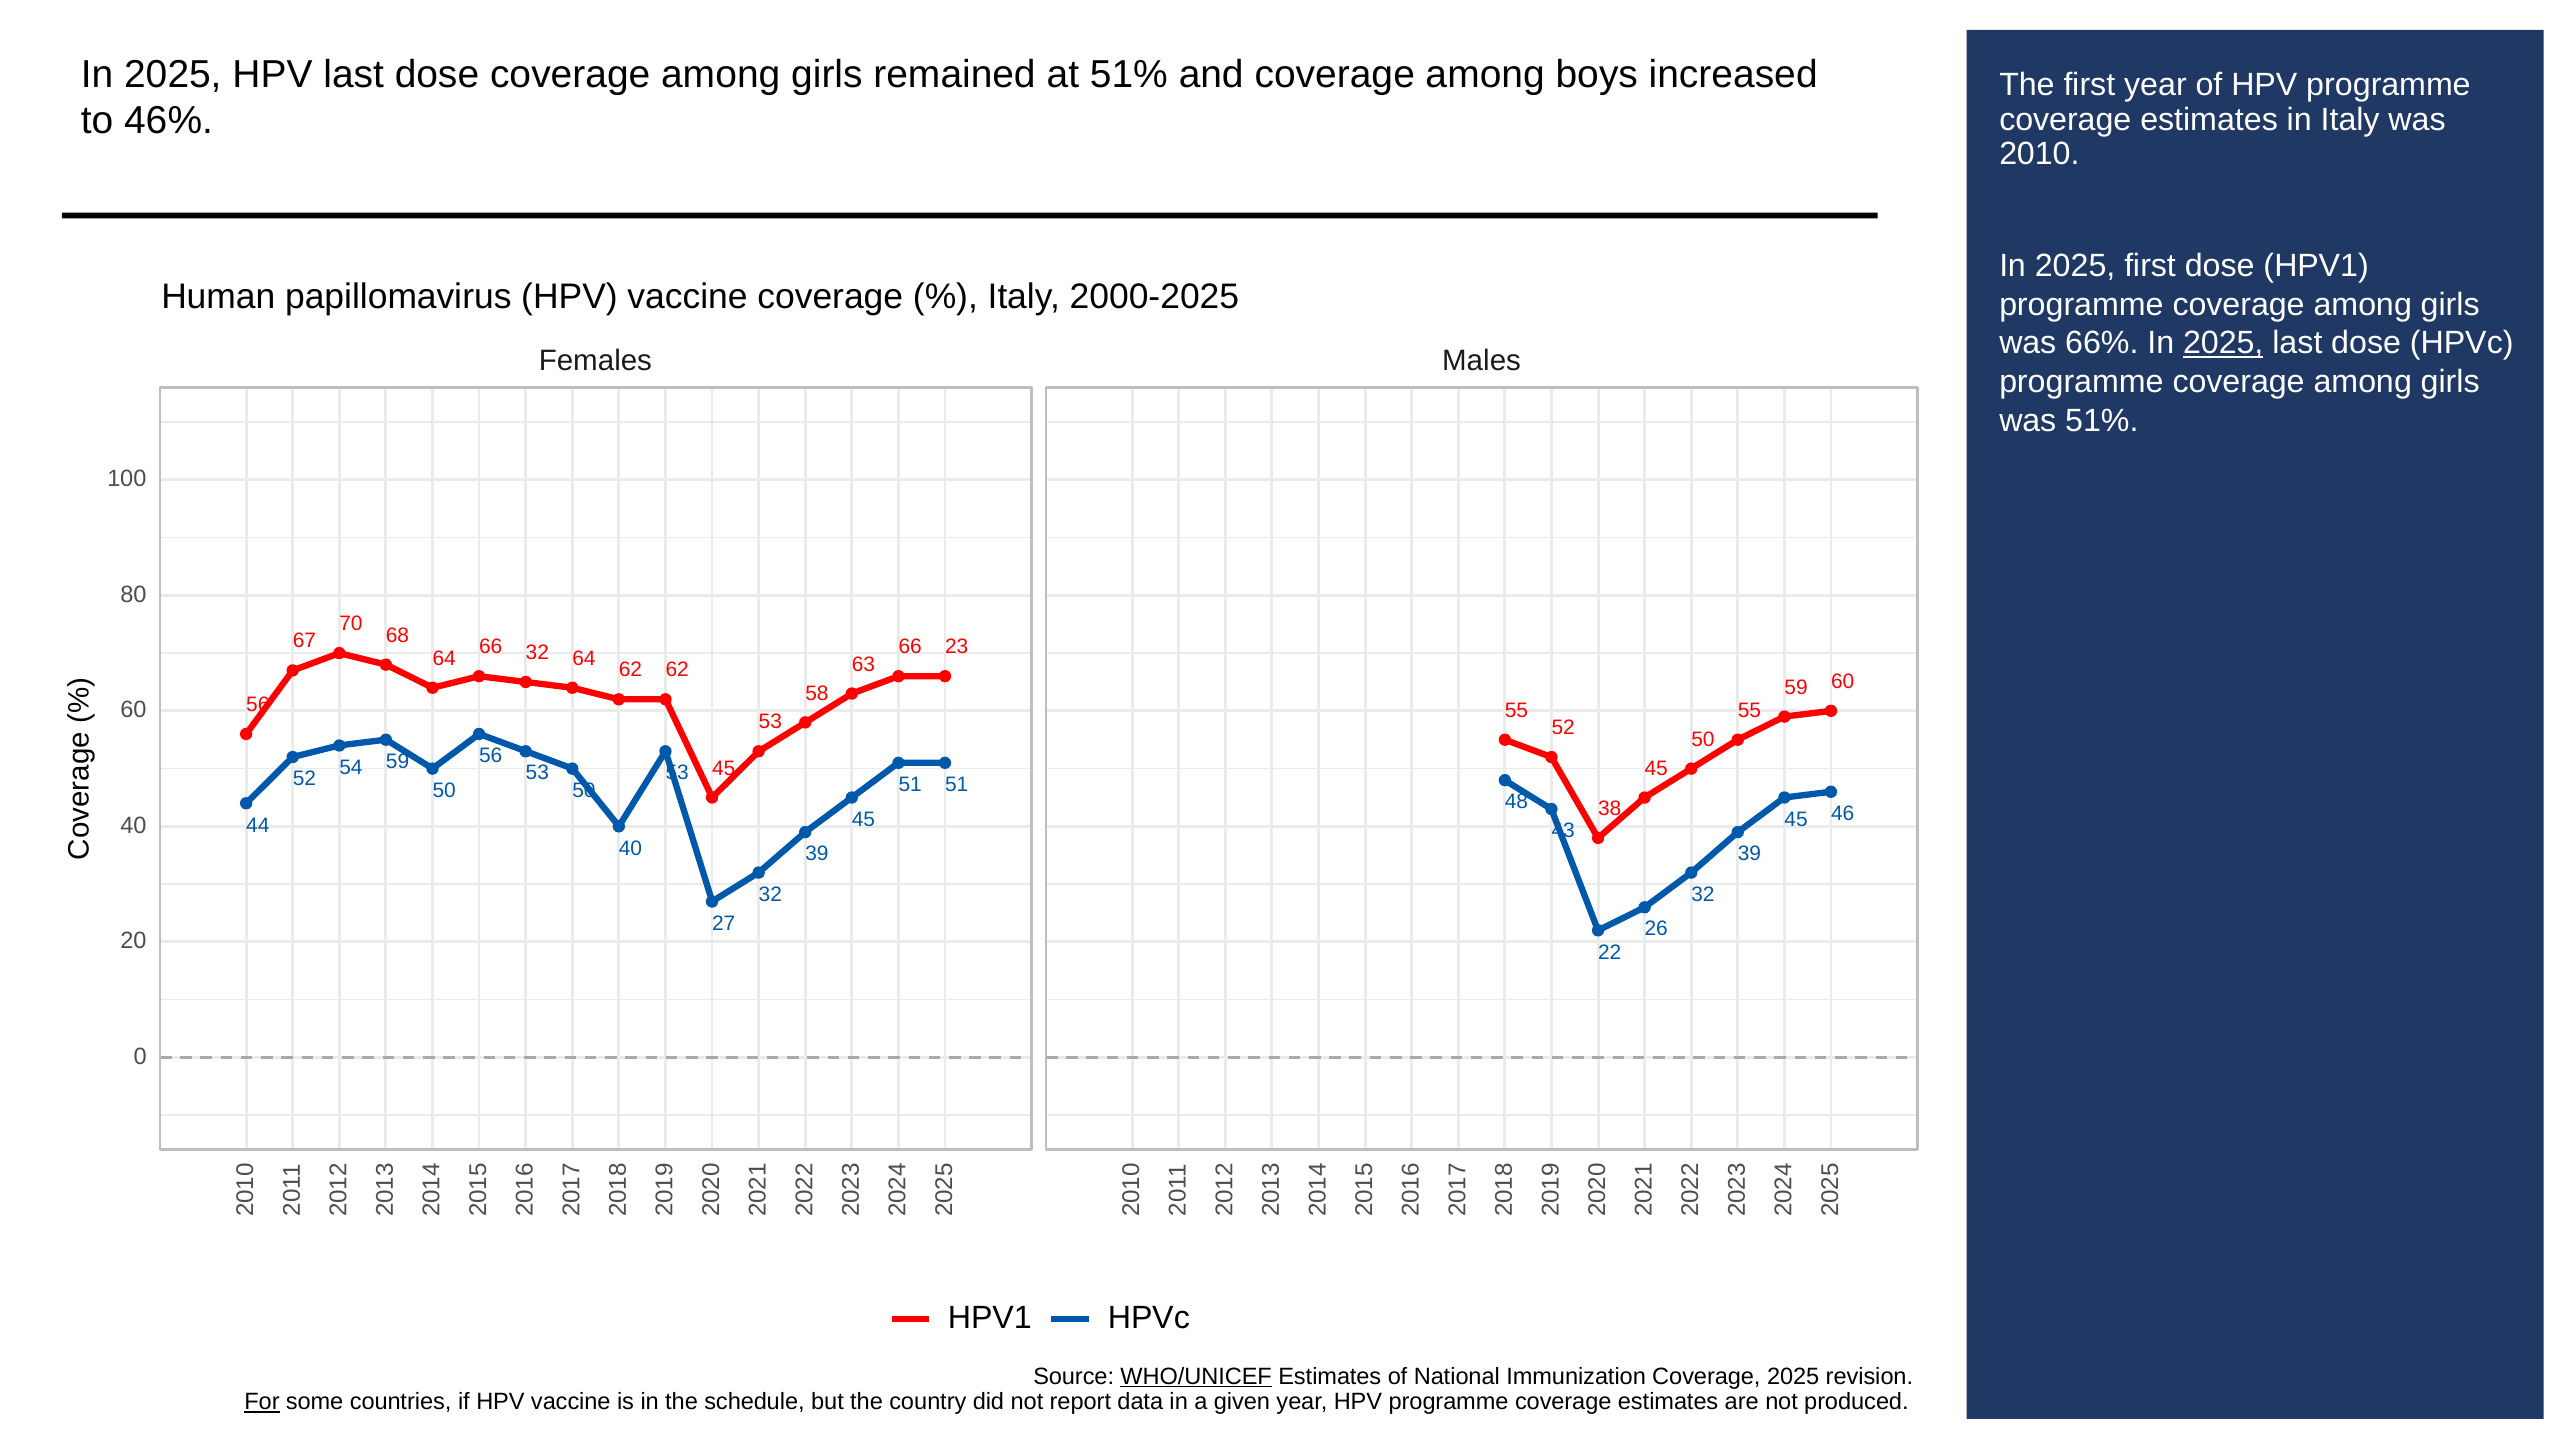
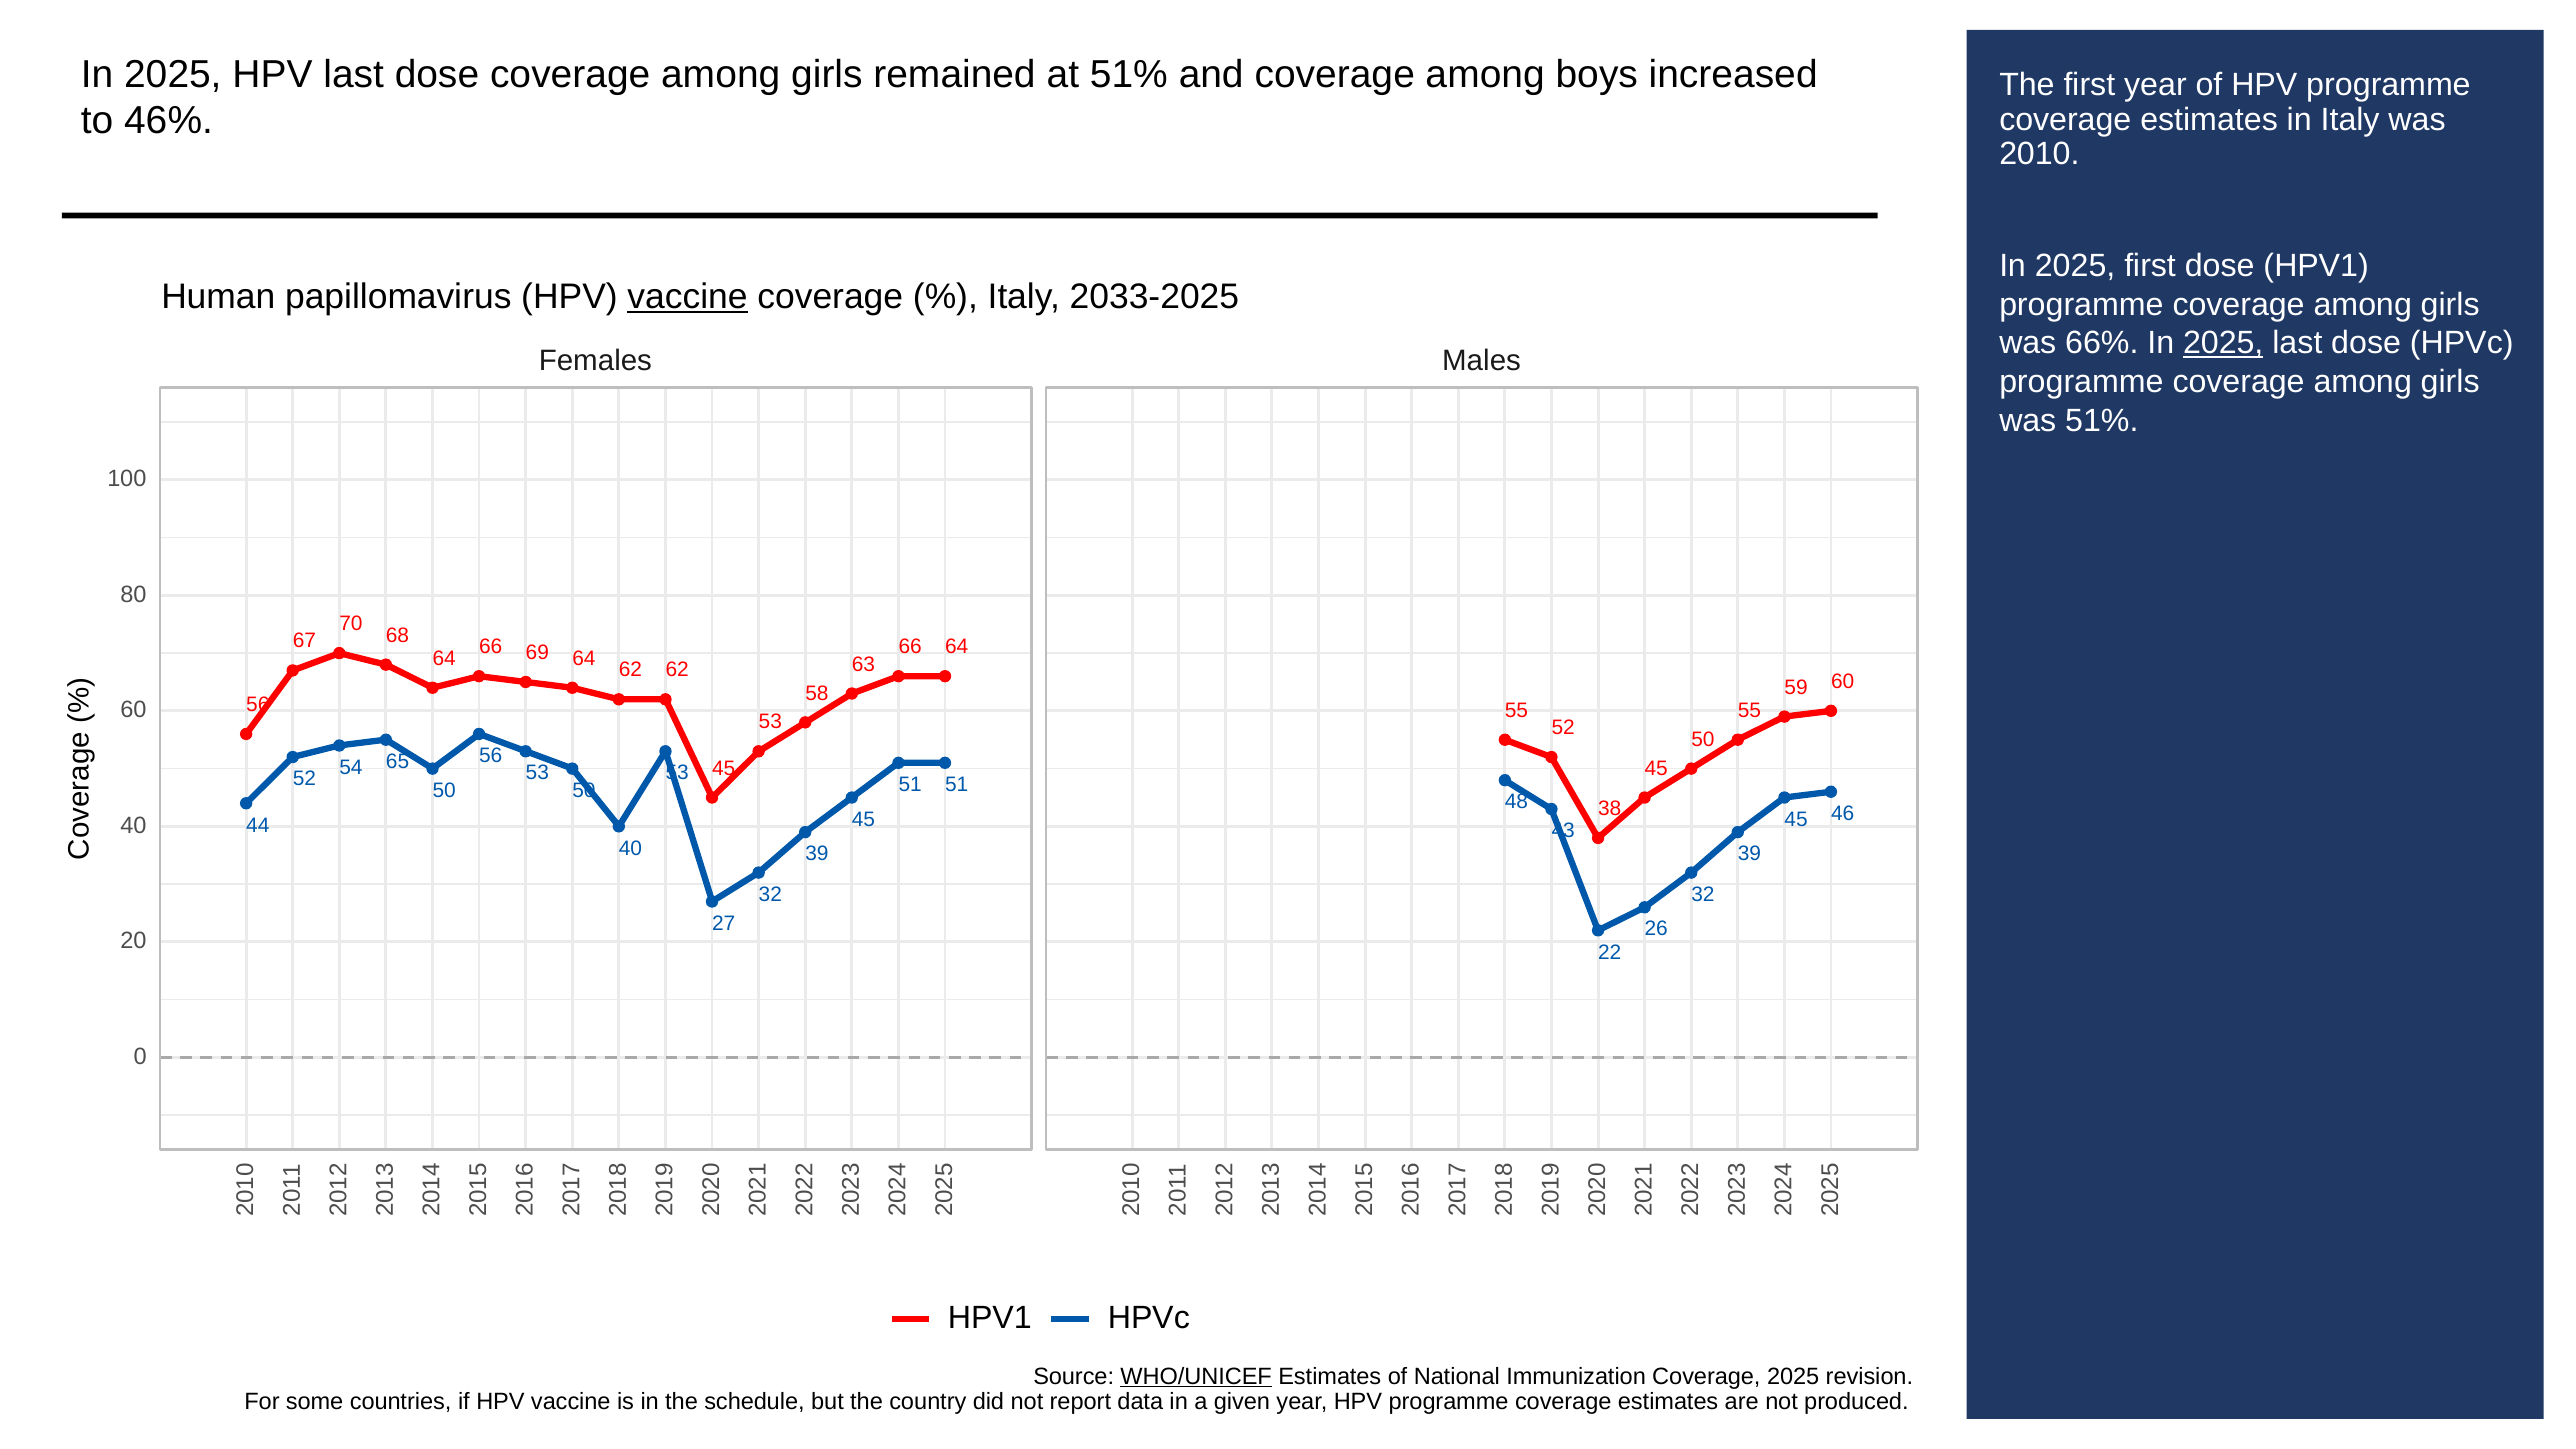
vaccine underline: none -> present (688, 297)
2000-2025: 2000-2025 -> 2033-2025 (1154, 297)
66 32: 32 -> 69 (537, 653)
66 23: 23 -> 64 (957, 647)
54 59: 59 -> 65 (398, 762)
For underline: present -> none (262, 1402)
